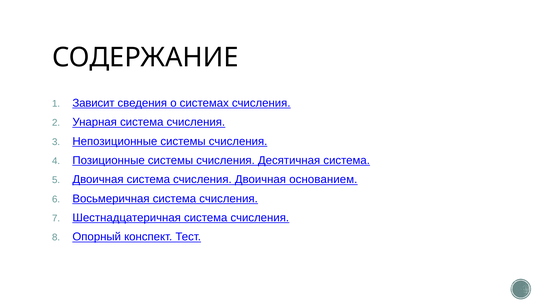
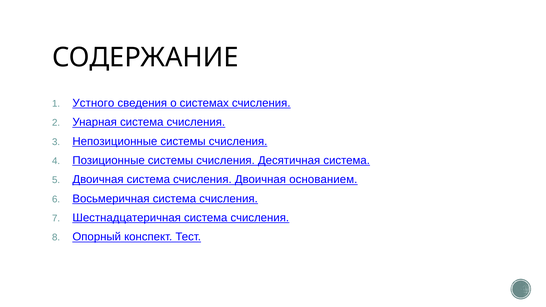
Зависит: Зависит -> Устного (93, 103)
